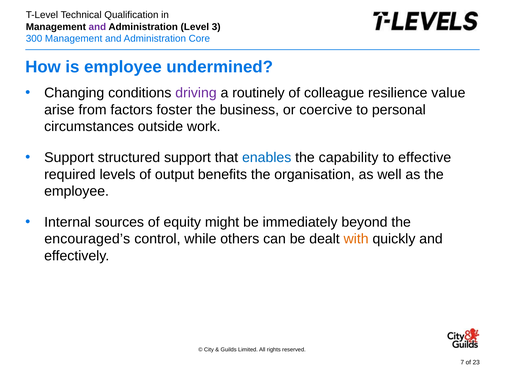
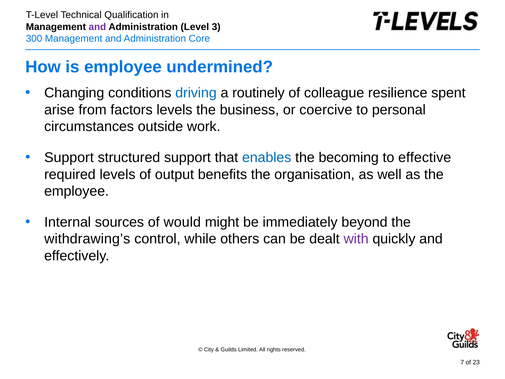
driving colour: purple -> blue (196, 93)
value: value -> spent (448, 93)
factors foster: foster -> levels (174, 110)
capability: capability -> becoming (349, 157)
equity: equity -> would (182, 222)
encouraged’s: encouraged’s -> withdrawing’s (87, 239)
with colour: orange -> purple (356, 239)
